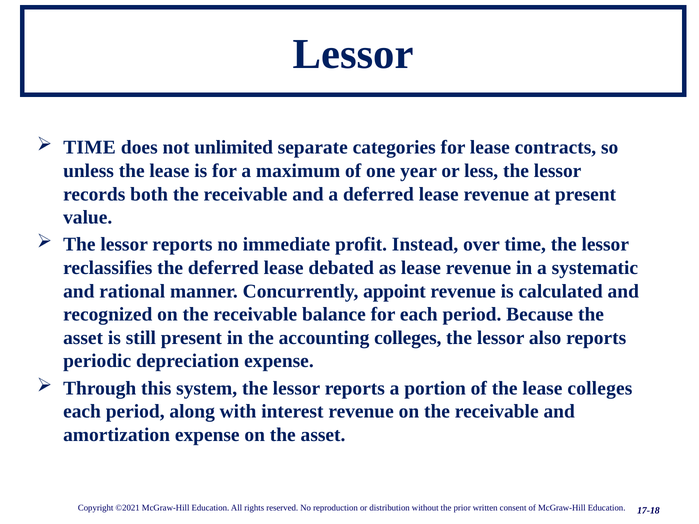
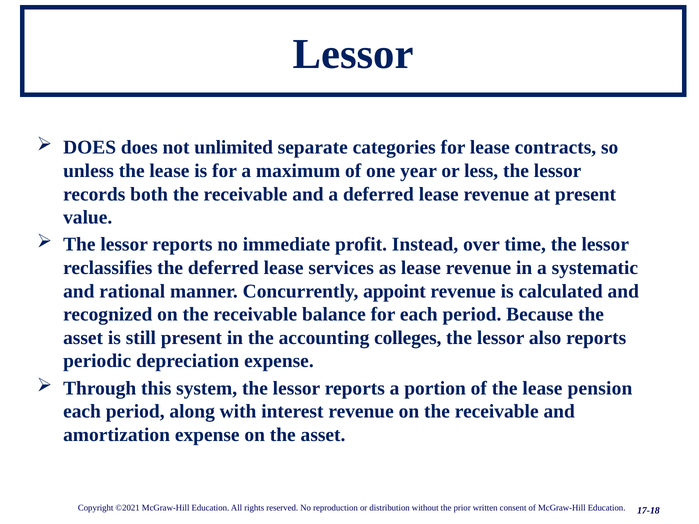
TIME: TIME -> DOES (90, 148)
debated: debated -> services (341, 268)
lease colleges: colleges -> pension (600, 388)
